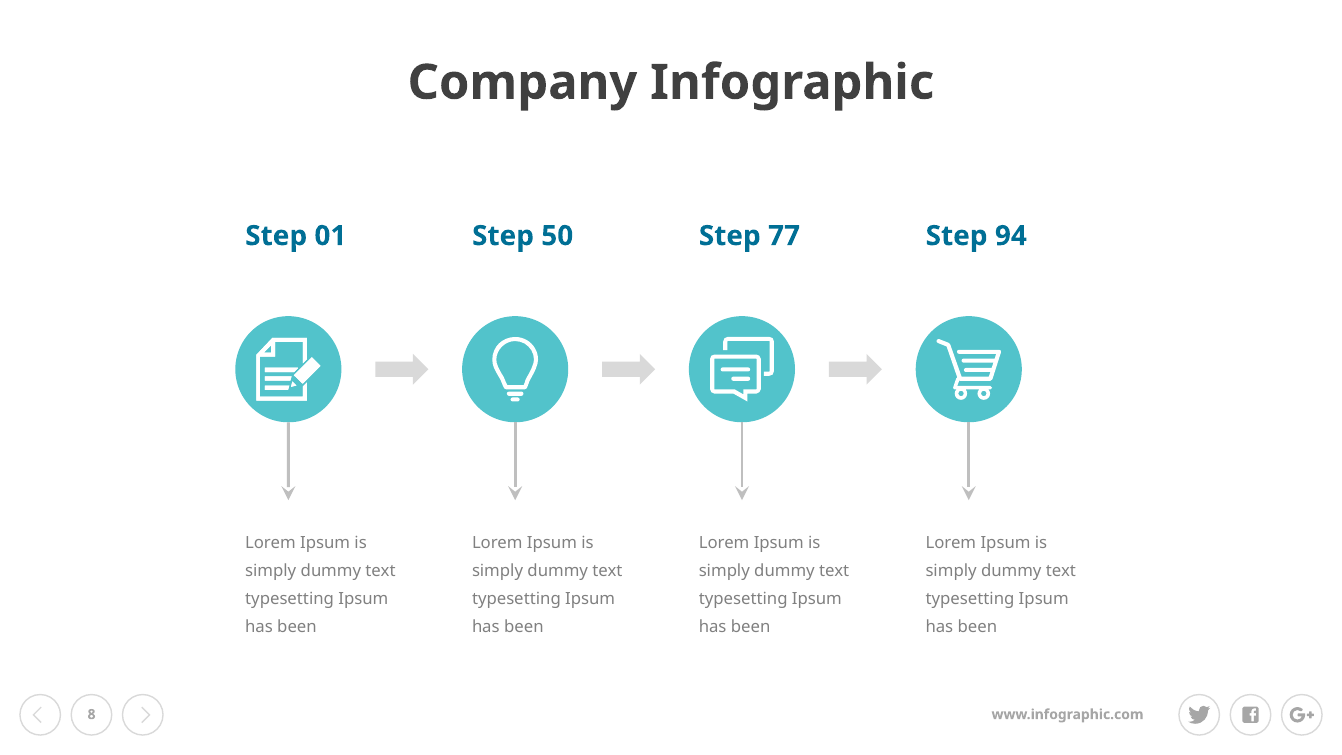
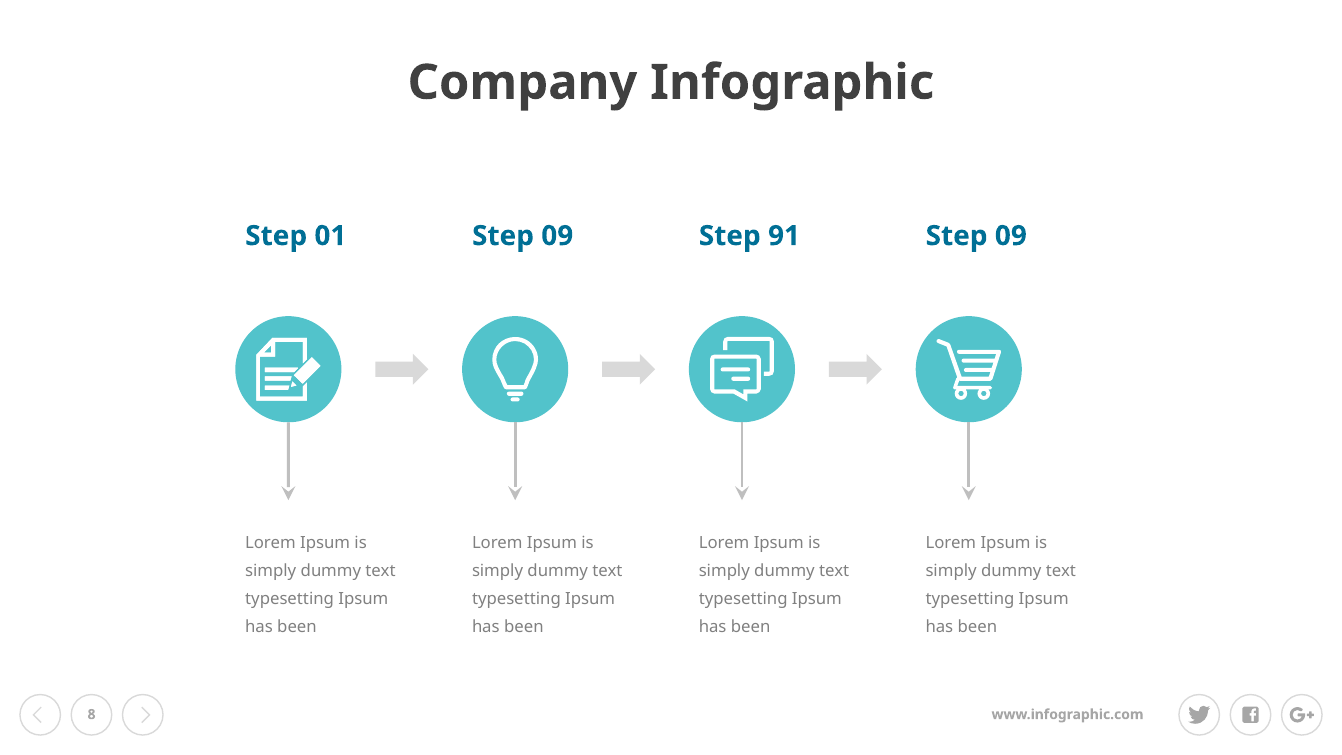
50: 50 -> 09 (557, 236)
77: 77 -> 91 (784, 236)
01 Step 94: 94 -> 09 (1011, 236)
